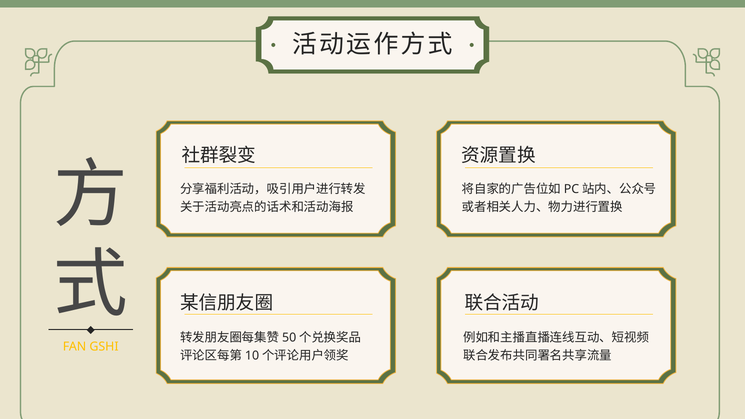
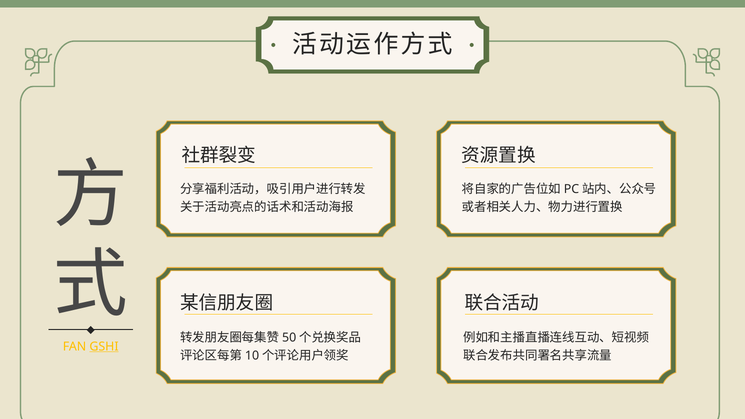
GSHI underline: none -> present (104, 346)
